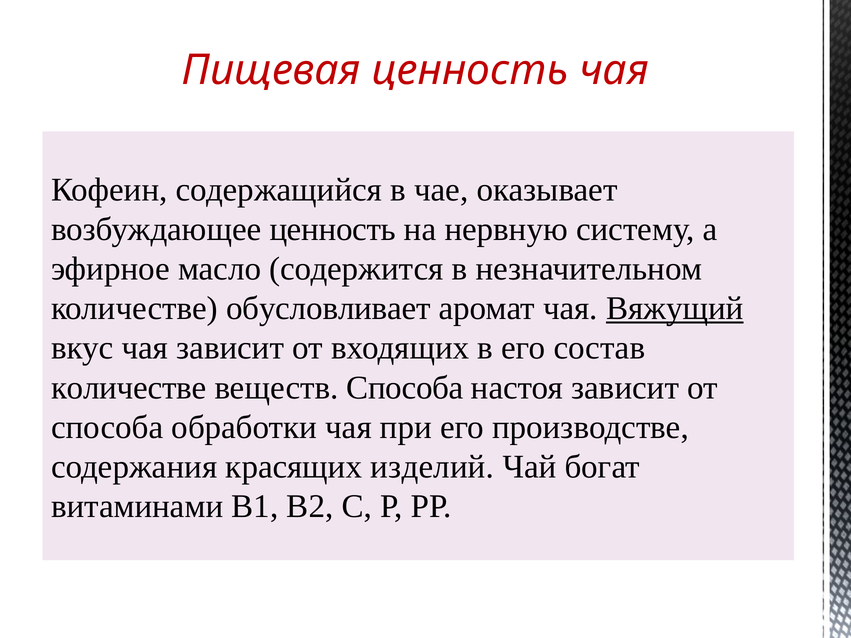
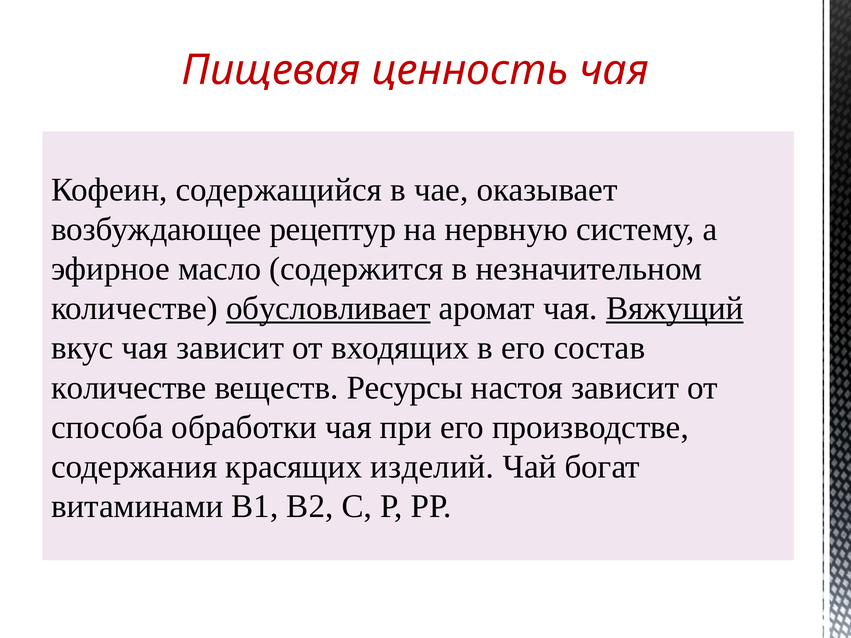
возбуждающее ценность: ценность -> рецептур (333, 229)
обусловливает underline: none -> present (328, 309)
веществ Способа: Способа -> Ресурсы (405, 388)
